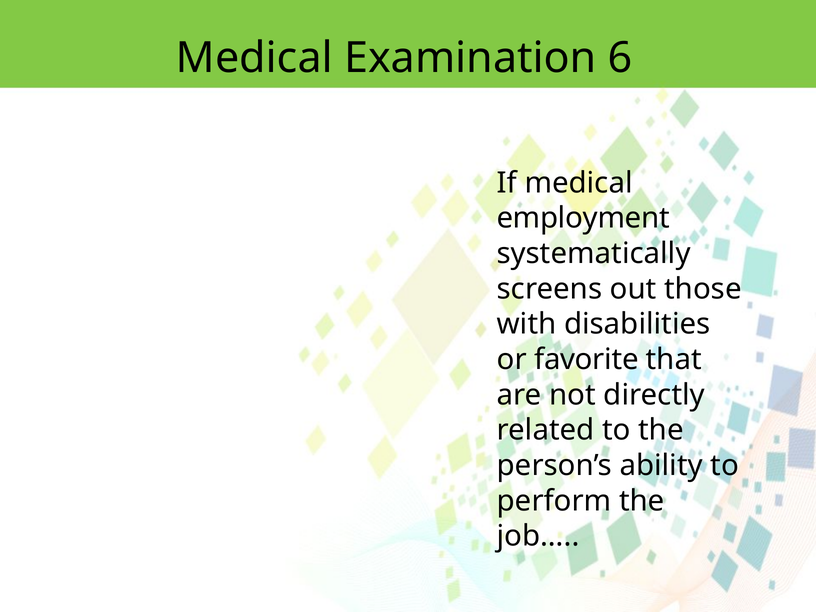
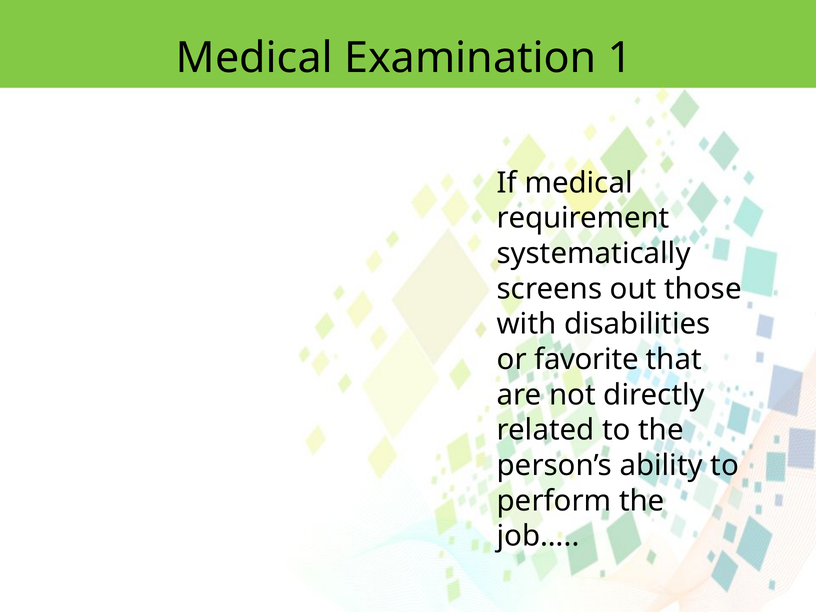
6: 6 -> 1 (620, 58)
employment: employment -> requirement (583, 218)
